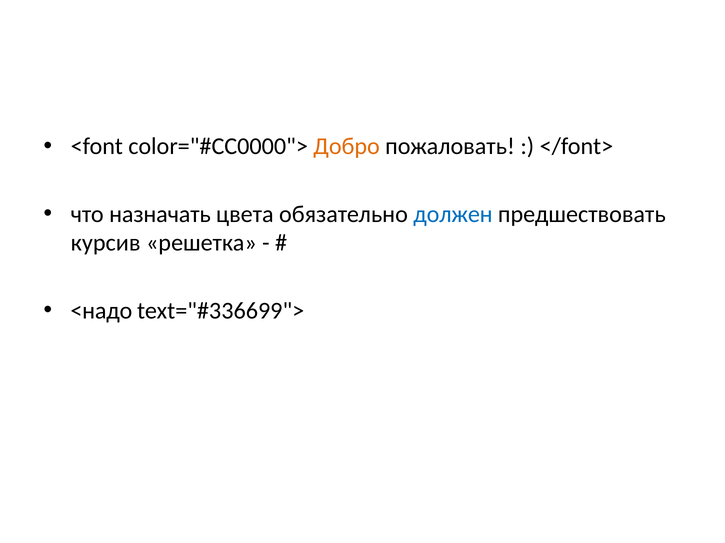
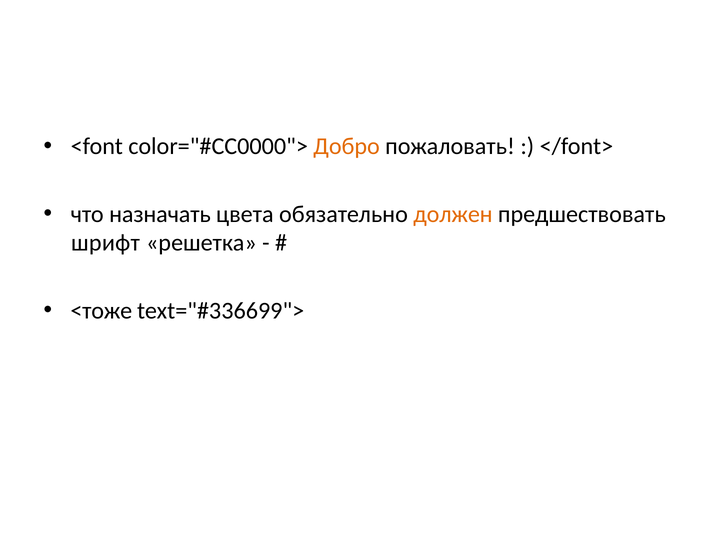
должен colour: blue -> orange (453, 214)
курсив: курсив -> шрифт (106, 243)
<надо: <надо -> <тоже (101, 311)
